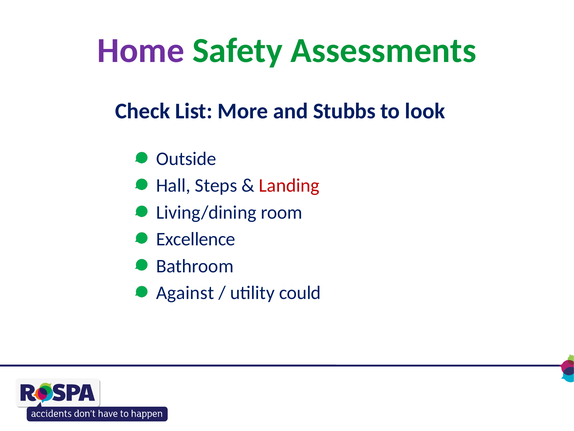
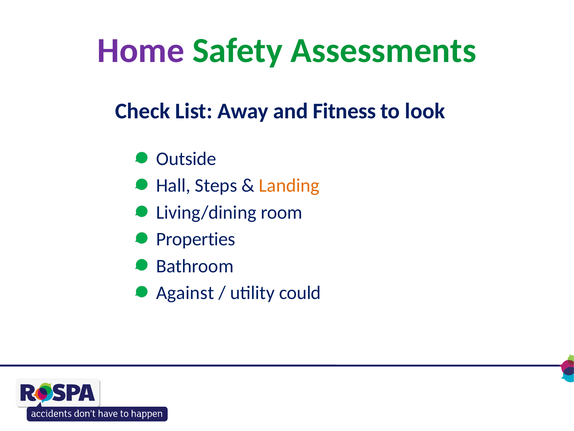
More: More -> Away (243, 111)
Stubbs: Stubbs -> Fitness (344, 111)
Landing colour: red -> orange (289, 185)
Excellence: Excellence -> Properties (196, 239)
